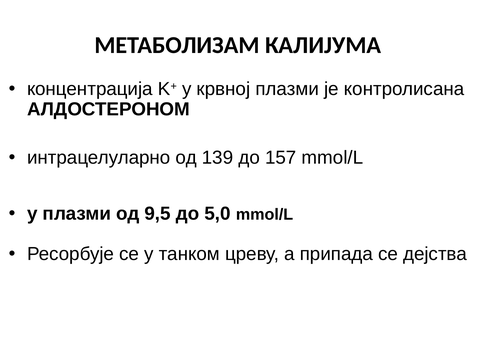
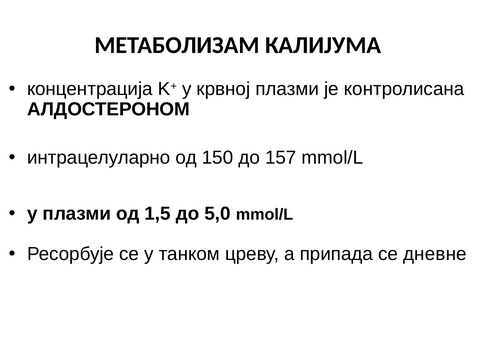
139: 139 -> 150 (218, 158)
9,5: 9,5 -> 1,5 (158, 214)
дејства: дејства -> дневне (435, 254)
